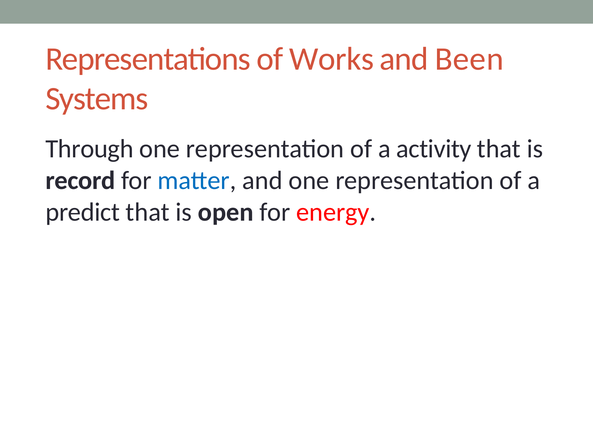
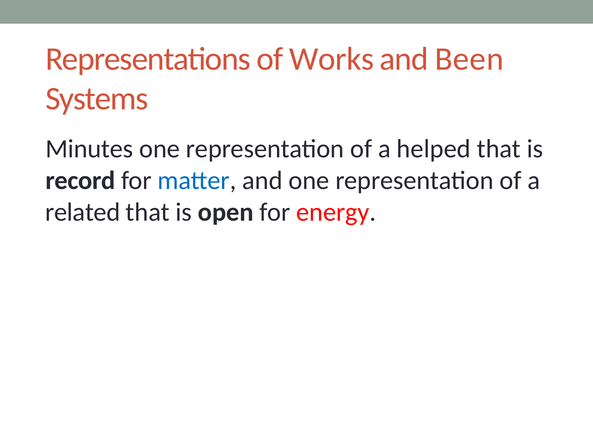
Through: Through -> Minutes (89, 149)
activity: activity -> helped (434, 149)
predict: predict -> related (83, 212)
